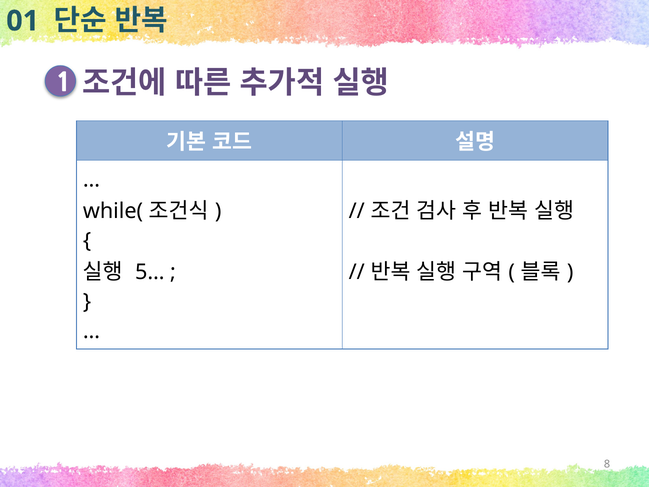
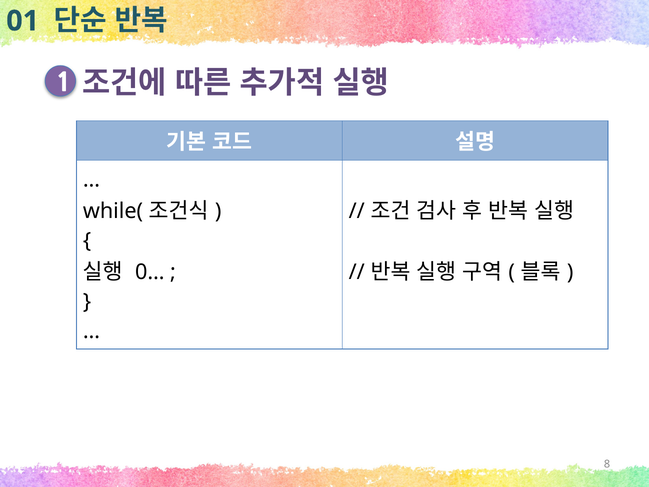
5…: 5… -> 0… (150, 272)
